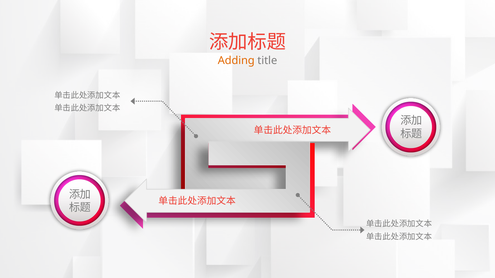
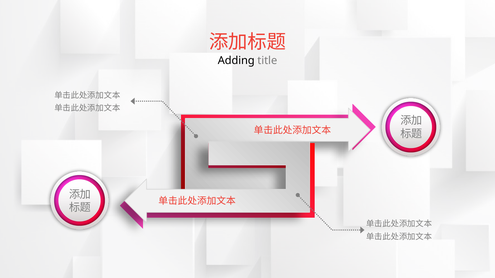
Adding colour: orange -> black (236, 61)
